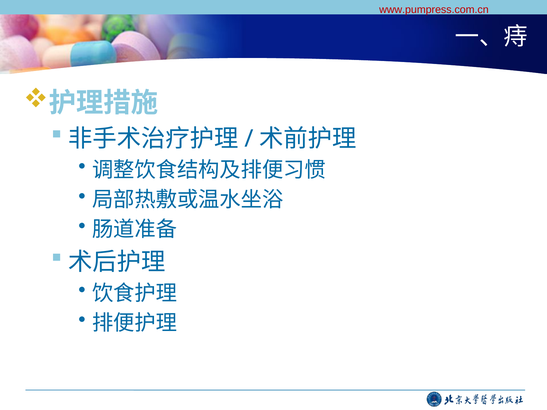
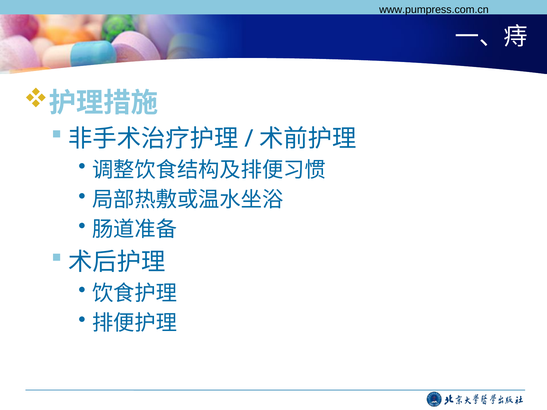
www.pumpress.com.cn colour: red -> black (434, 10)
